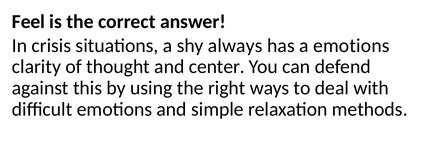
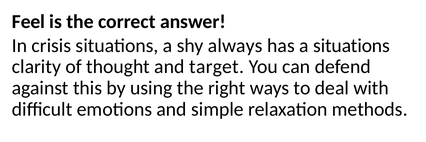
a emotions: emotions -> situations (352, 45)
center: center -> target (217, 67)
